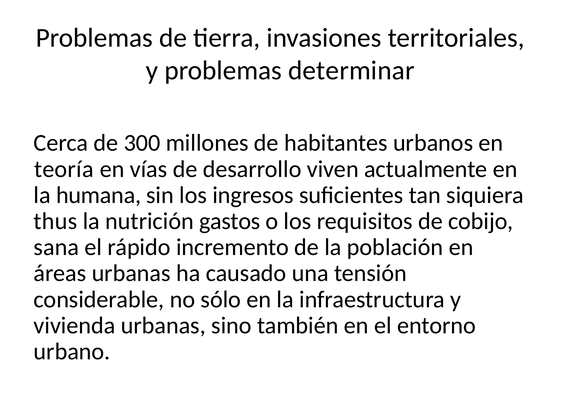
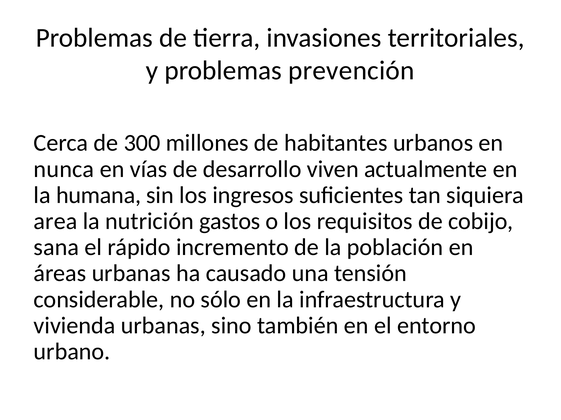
determinar: determinar -> prevención (351, 71)
teoría: teoría -> nunca (64, 169)
thus: thus -> area (55, 222)
